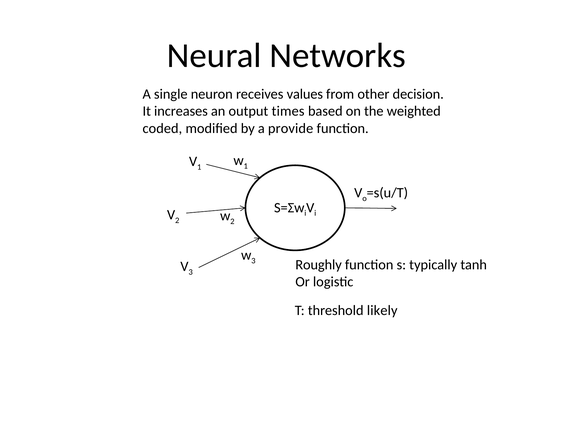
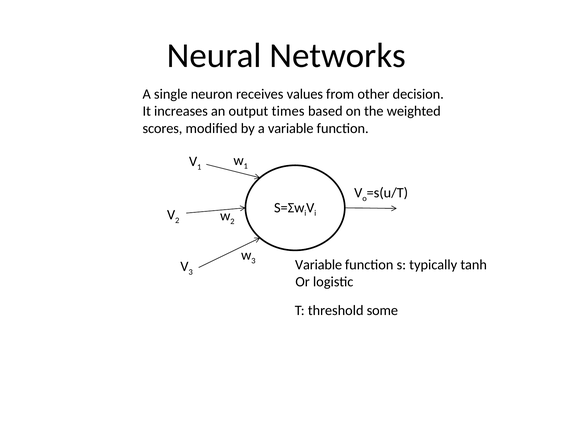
coded: coded -> scores (162, 128)
a provide: provide -> variable (291, 128)
Roughly: Roughly -> Variable (319, 265)
likely: likely -> some (382, 310)
